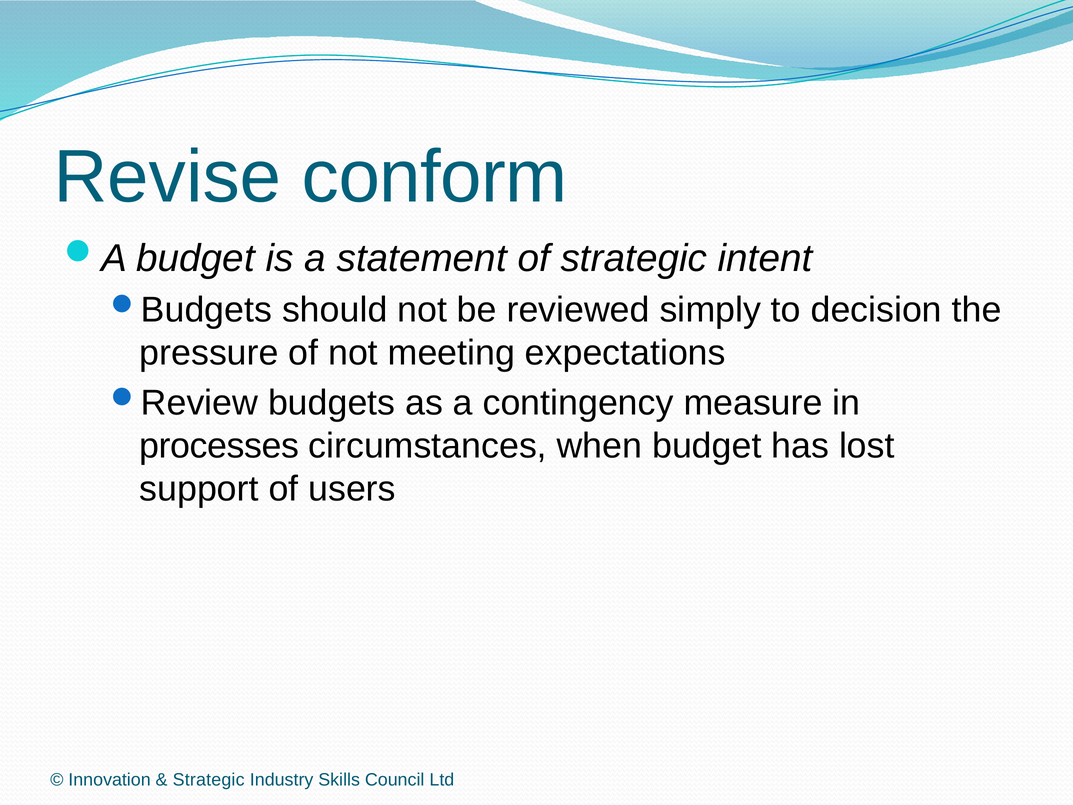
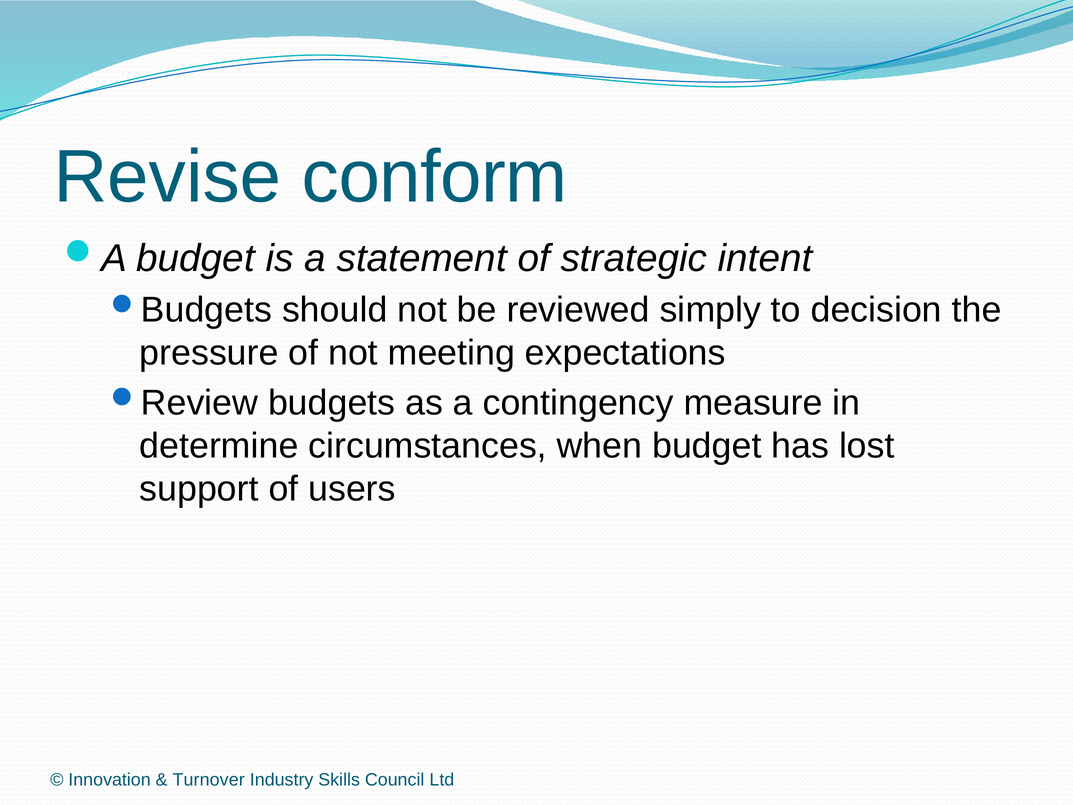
processes: processes -> determine (219, 446)
Strategic: Strategic -> Turnover (209, 779)
